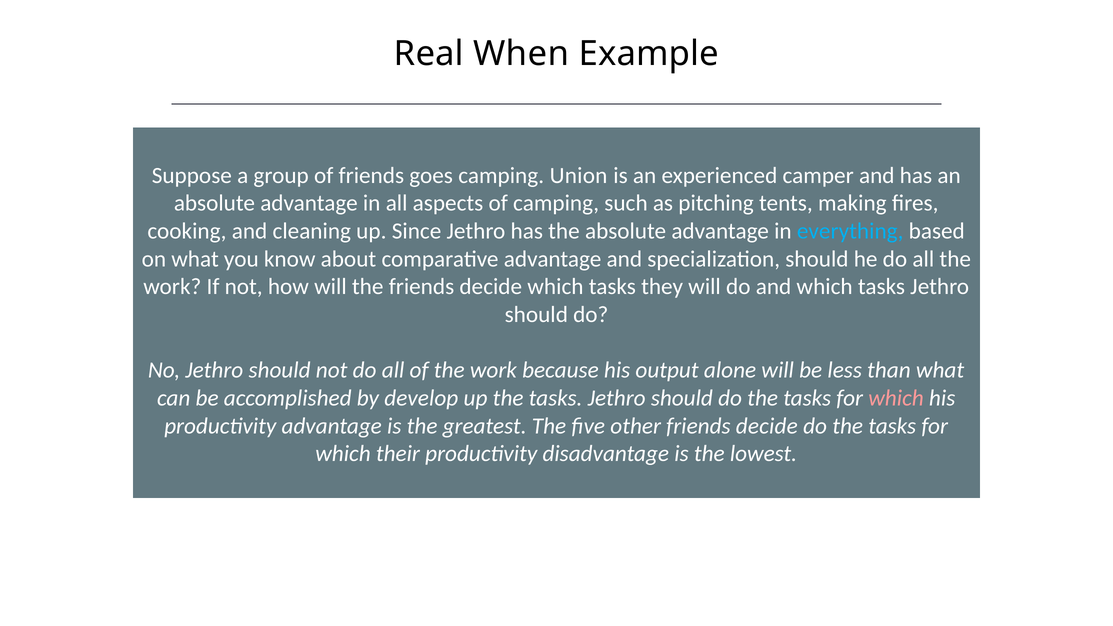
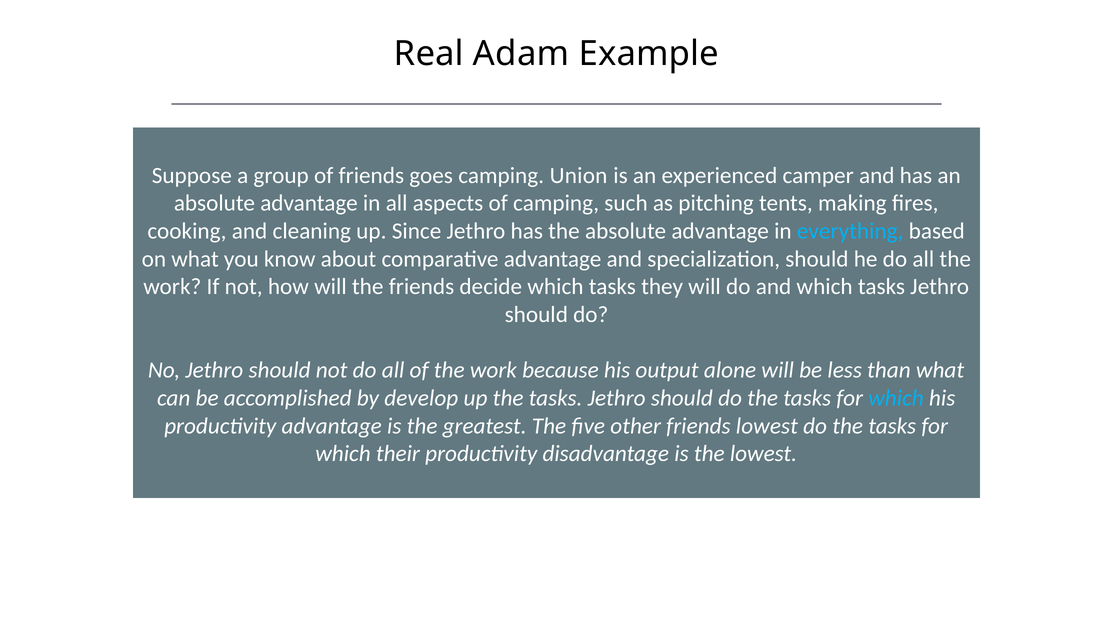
When: When -> Adam (521, 54)
which colour: pink -> light blue (896, 398)
other friends decide: decide -> lowest (767, 426)
